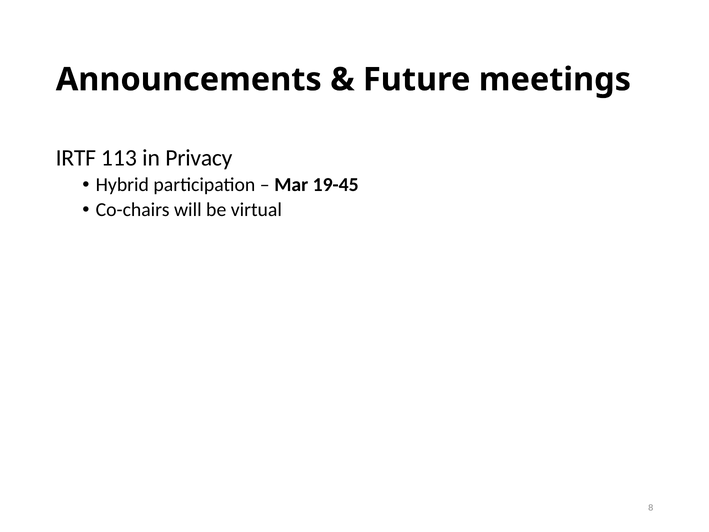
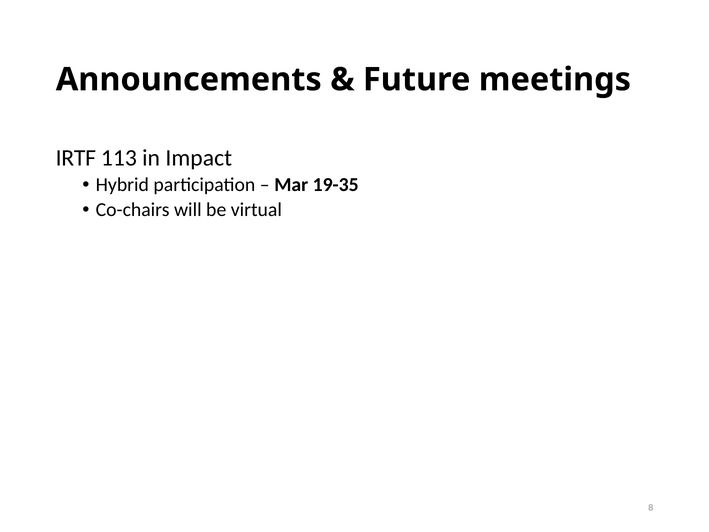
Privacy: Privacy -> Impact (199, 158)
19-45: 19-45 -> 19-35 (336, 185)
